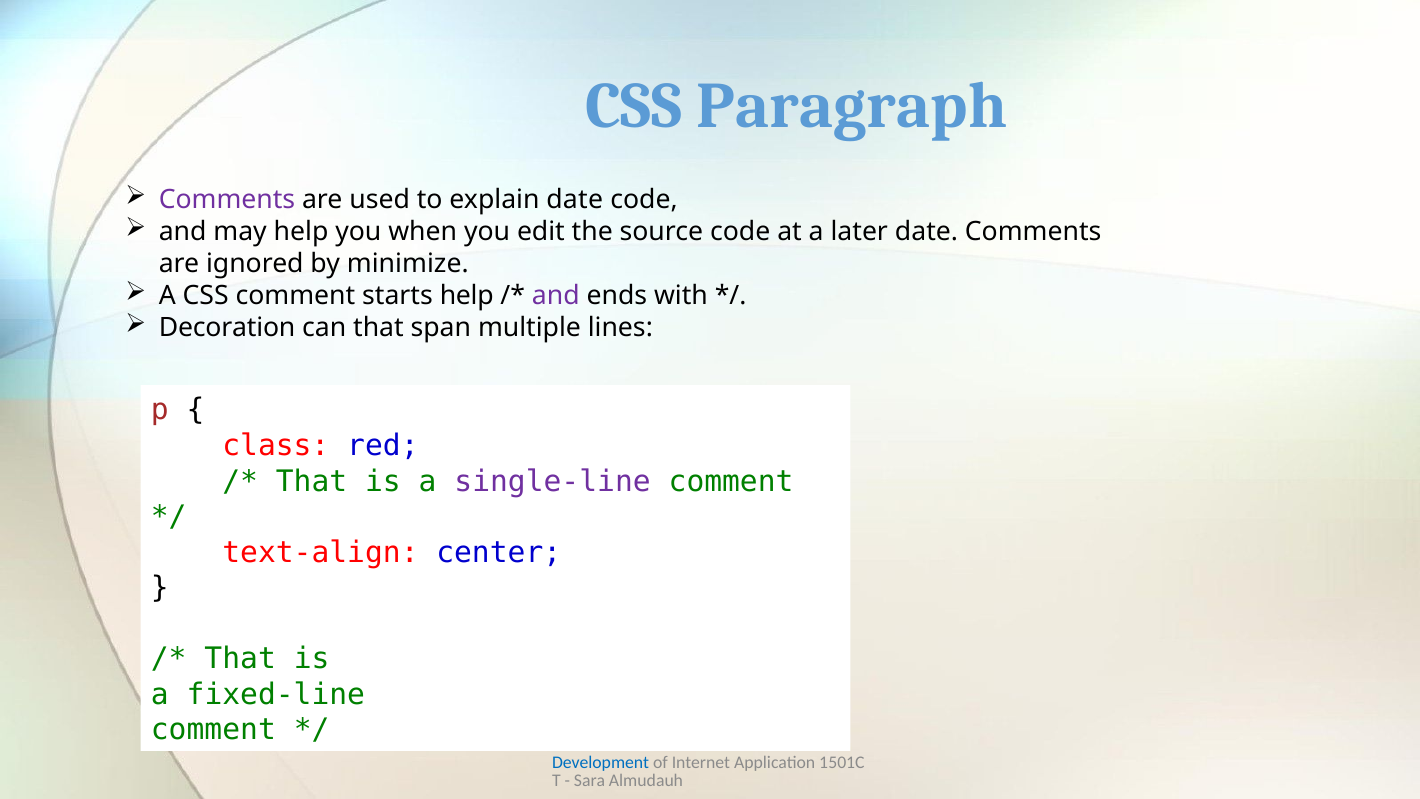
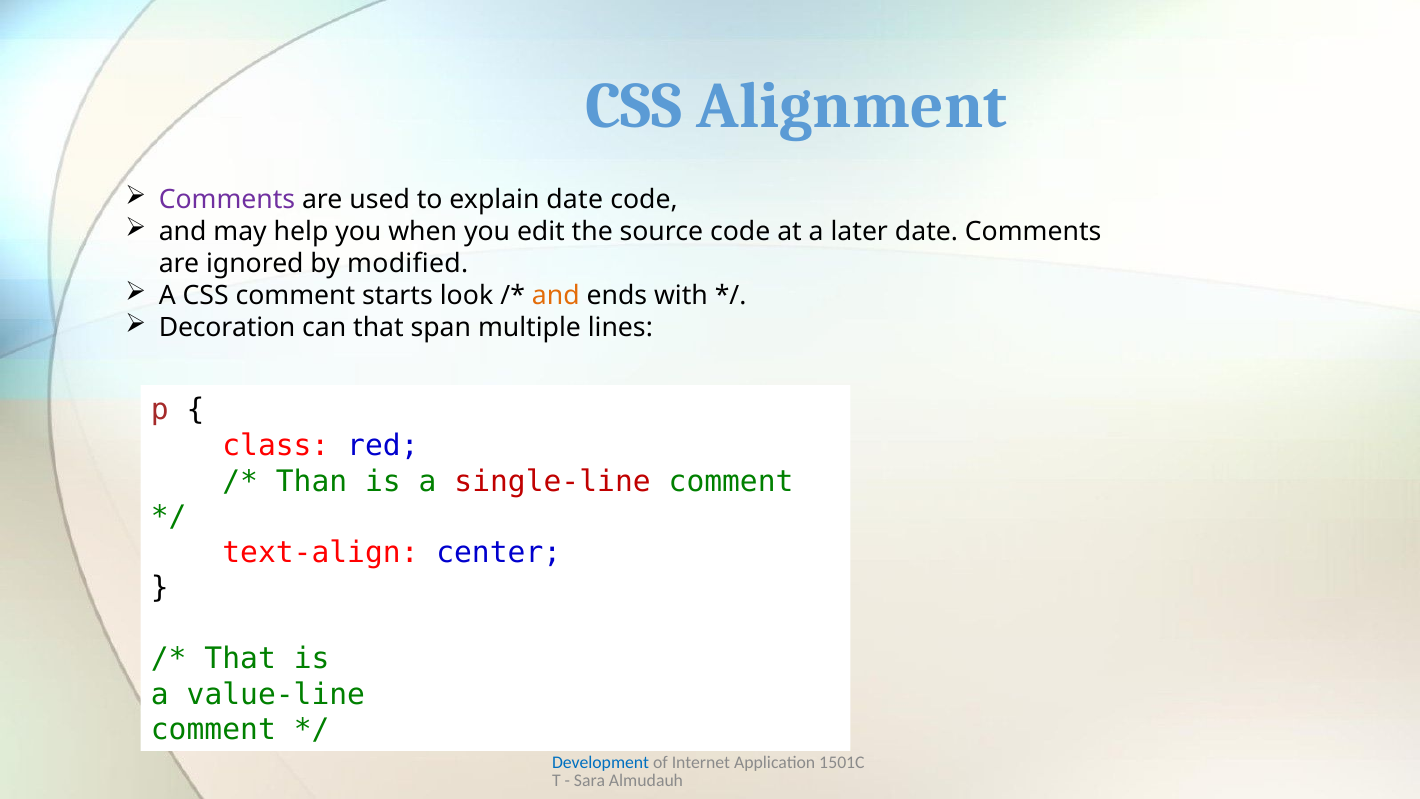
Paragraph: Paragraph -> Alignment (852, 106)
minimize: minimize -> modified (408, 264)
starts help: help -> look (467, 296)
and colour: purple -> orange (556, 296)
That: That -> Than (312, 481)
single-line colour: purple -> red (553, 481)
fixed-line: fixed-line -> value-line (276, 694)
